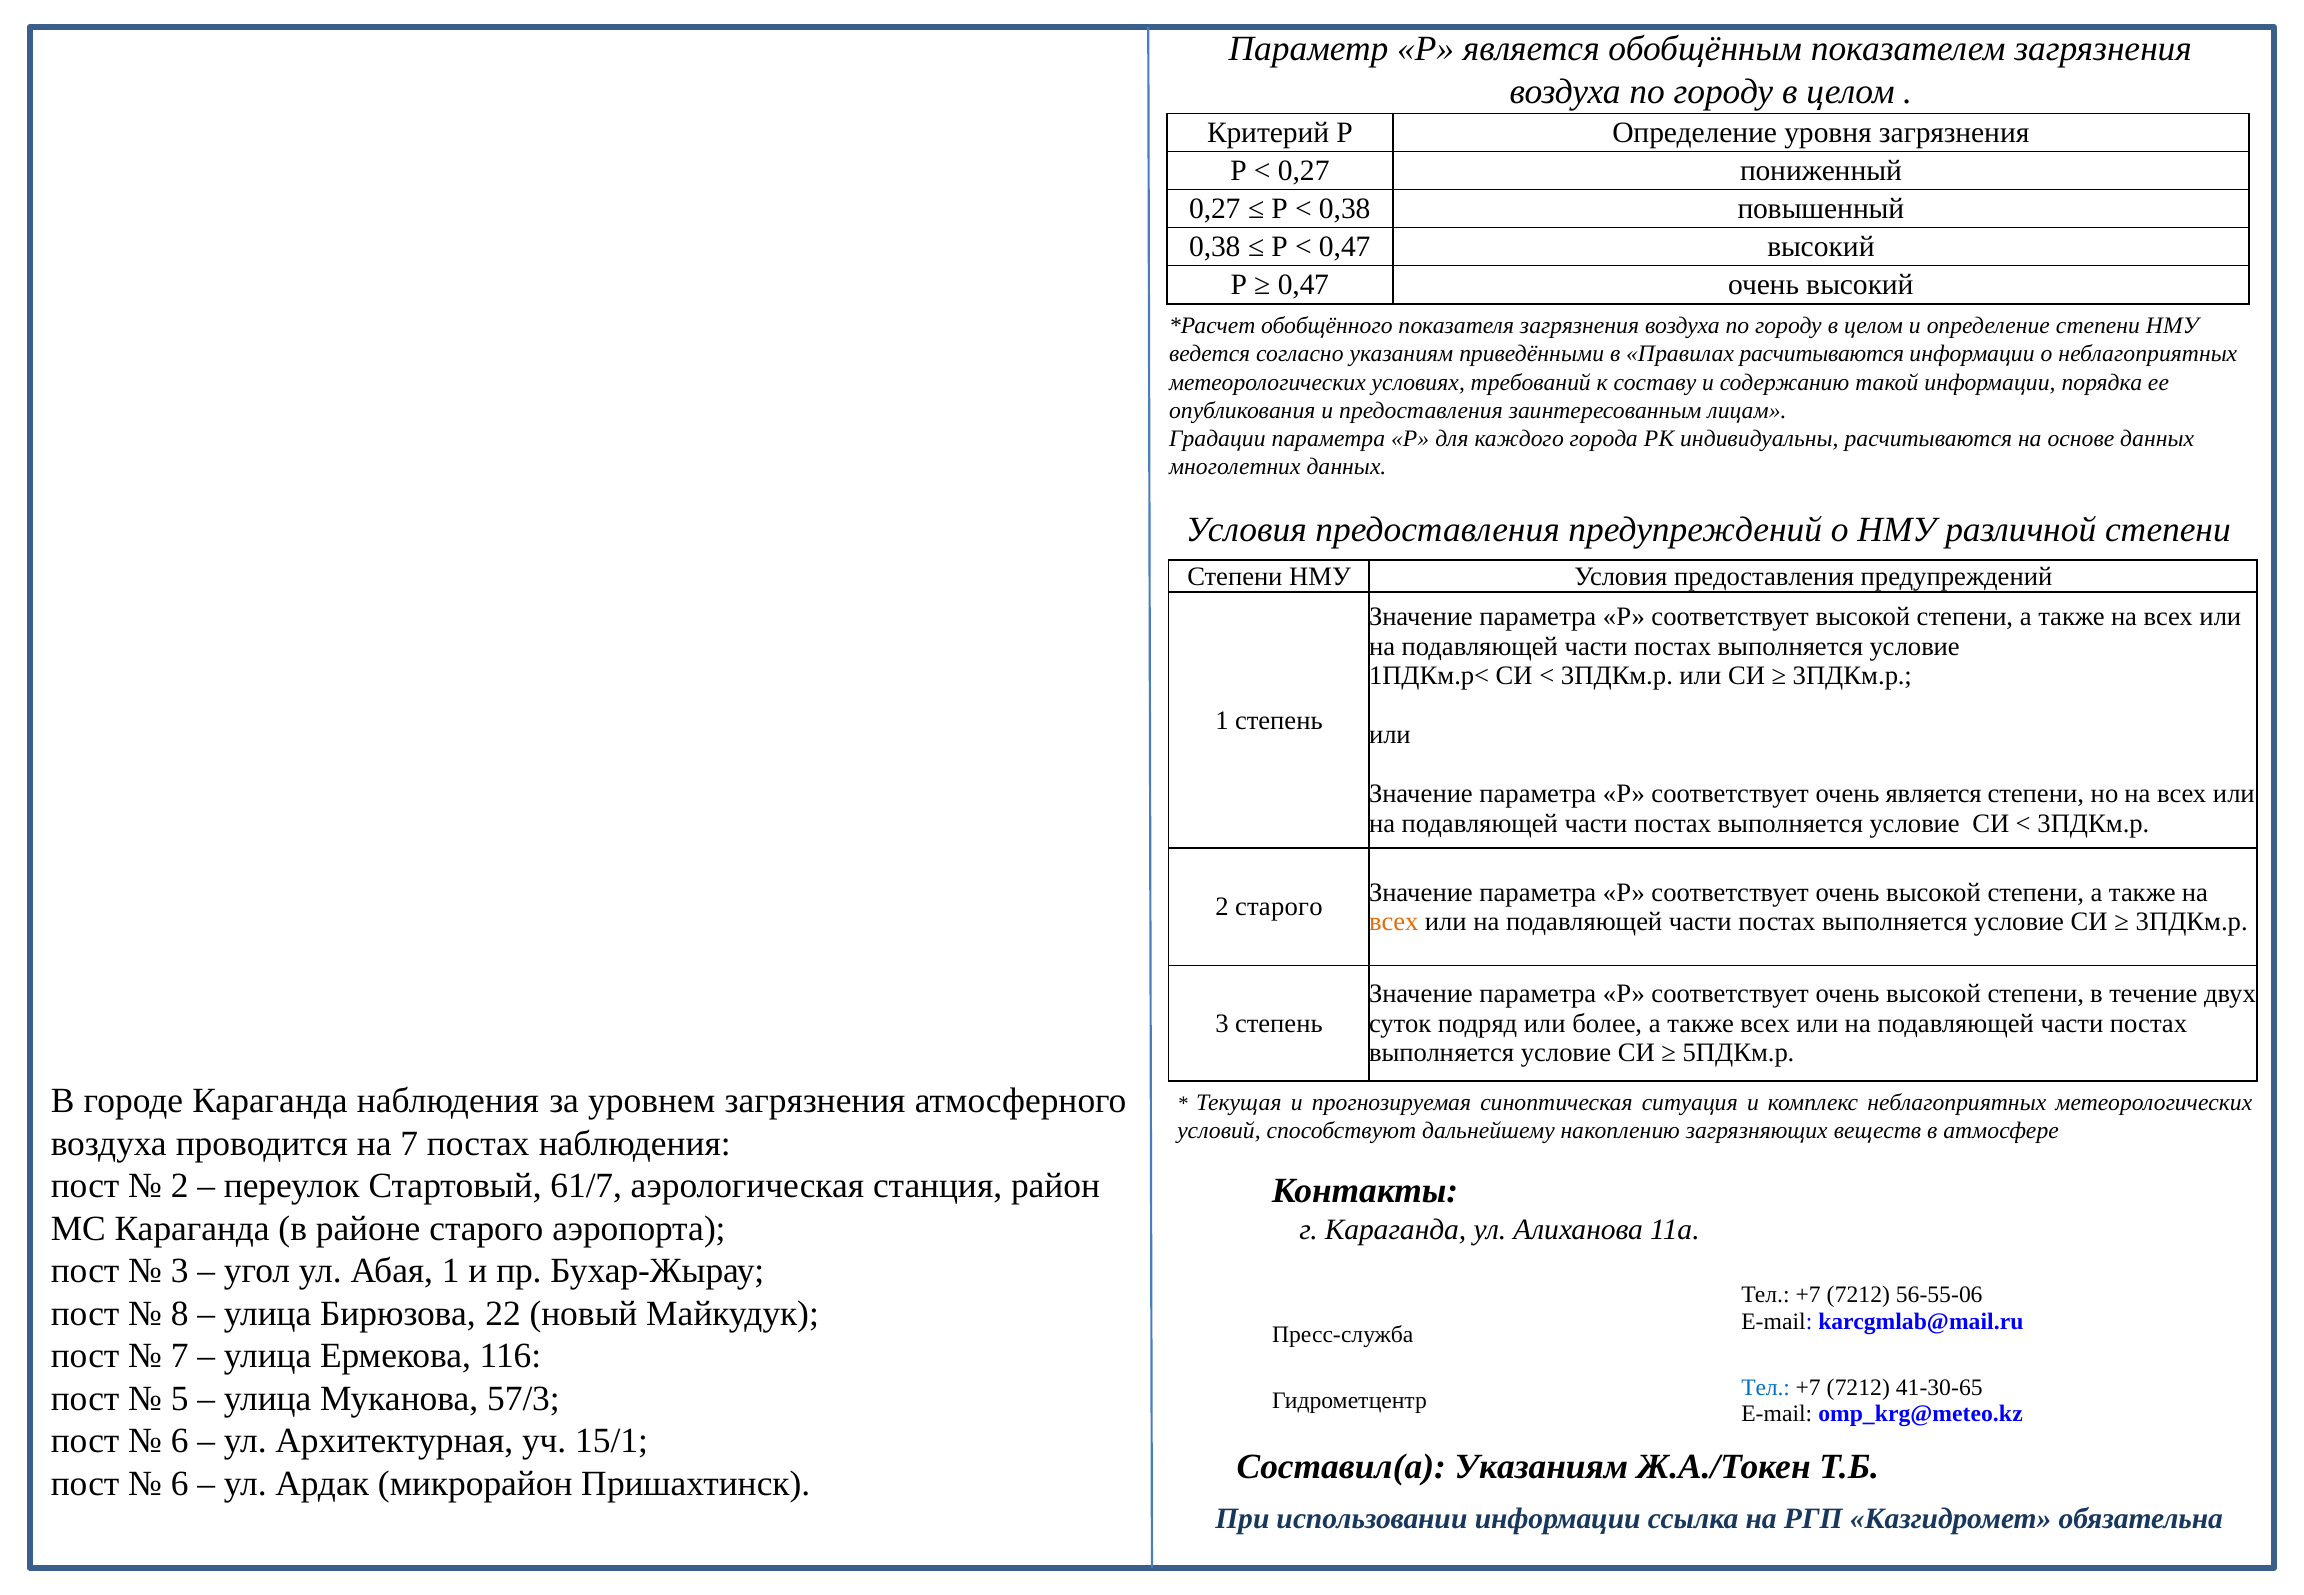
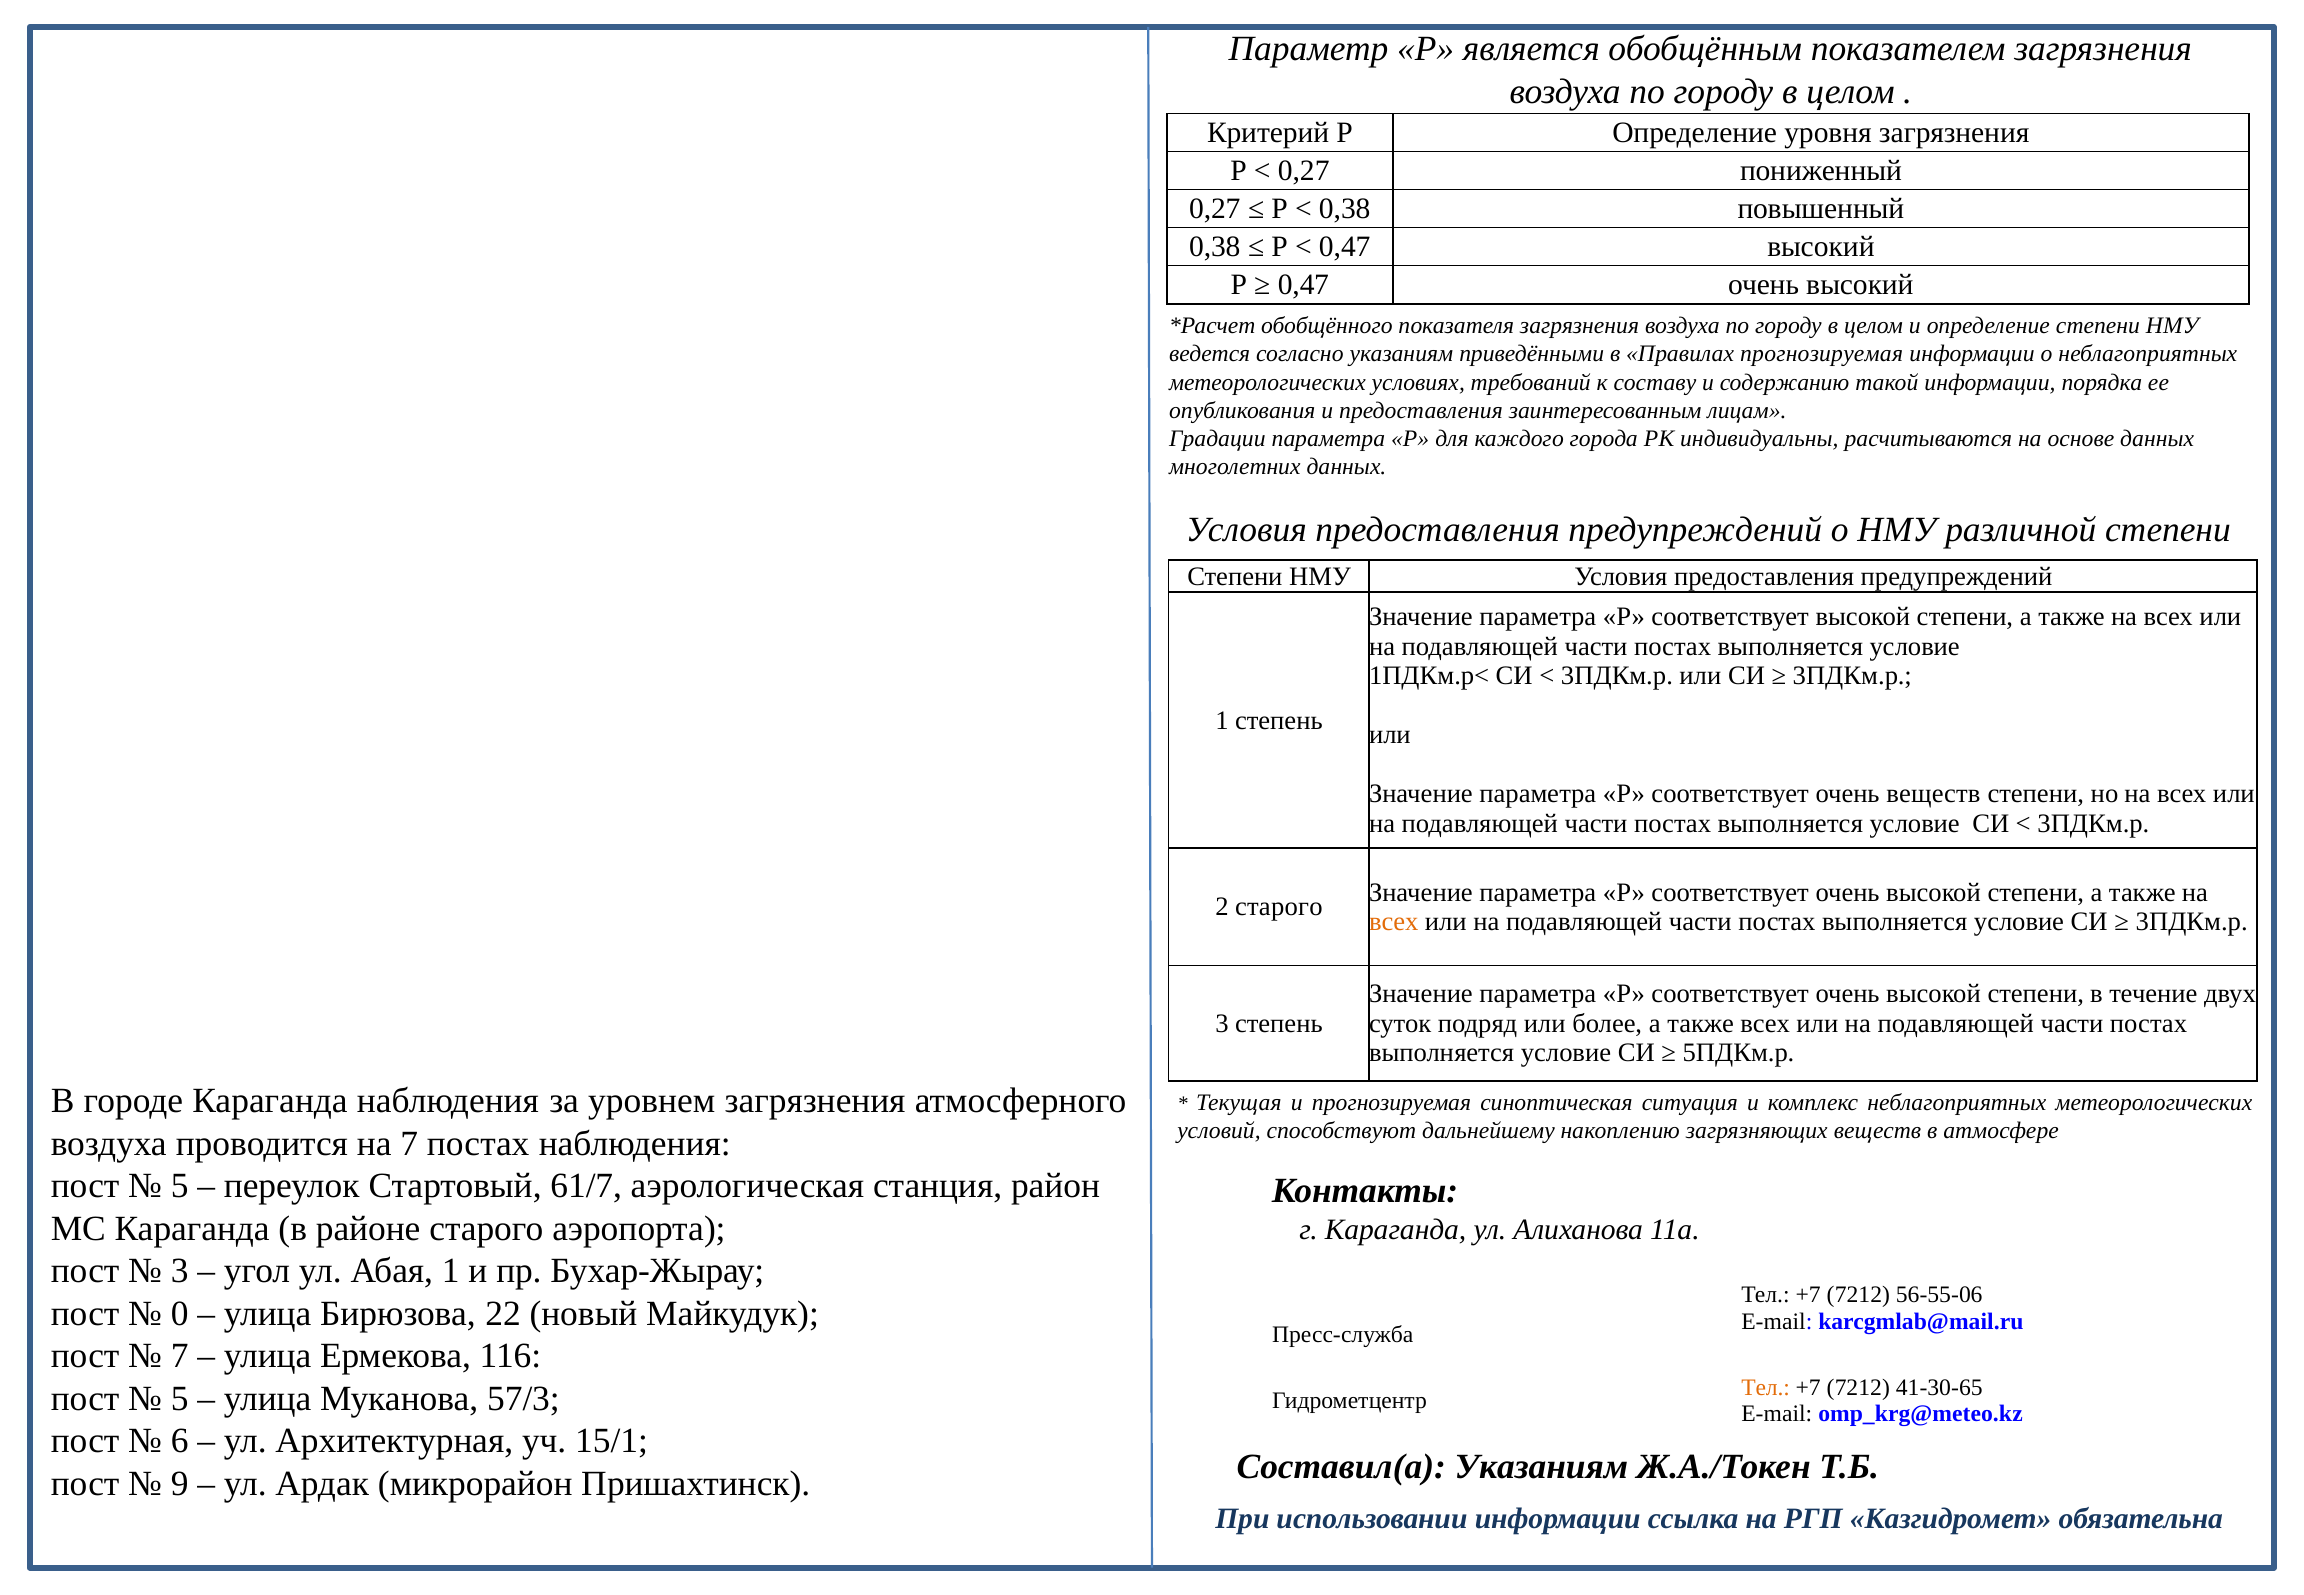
Правилах расчитываются: расчитываются -> прогнозируемая (1822, 354)
очень является: является -> веществ (1933, 794)
2: 2 -> 5 (180, 1186)
8: 8 -> 0 (180, 1314)
Тел colour: blue -> orange (1766, 1387)
6: 6 -> 9 (180, 1484)
